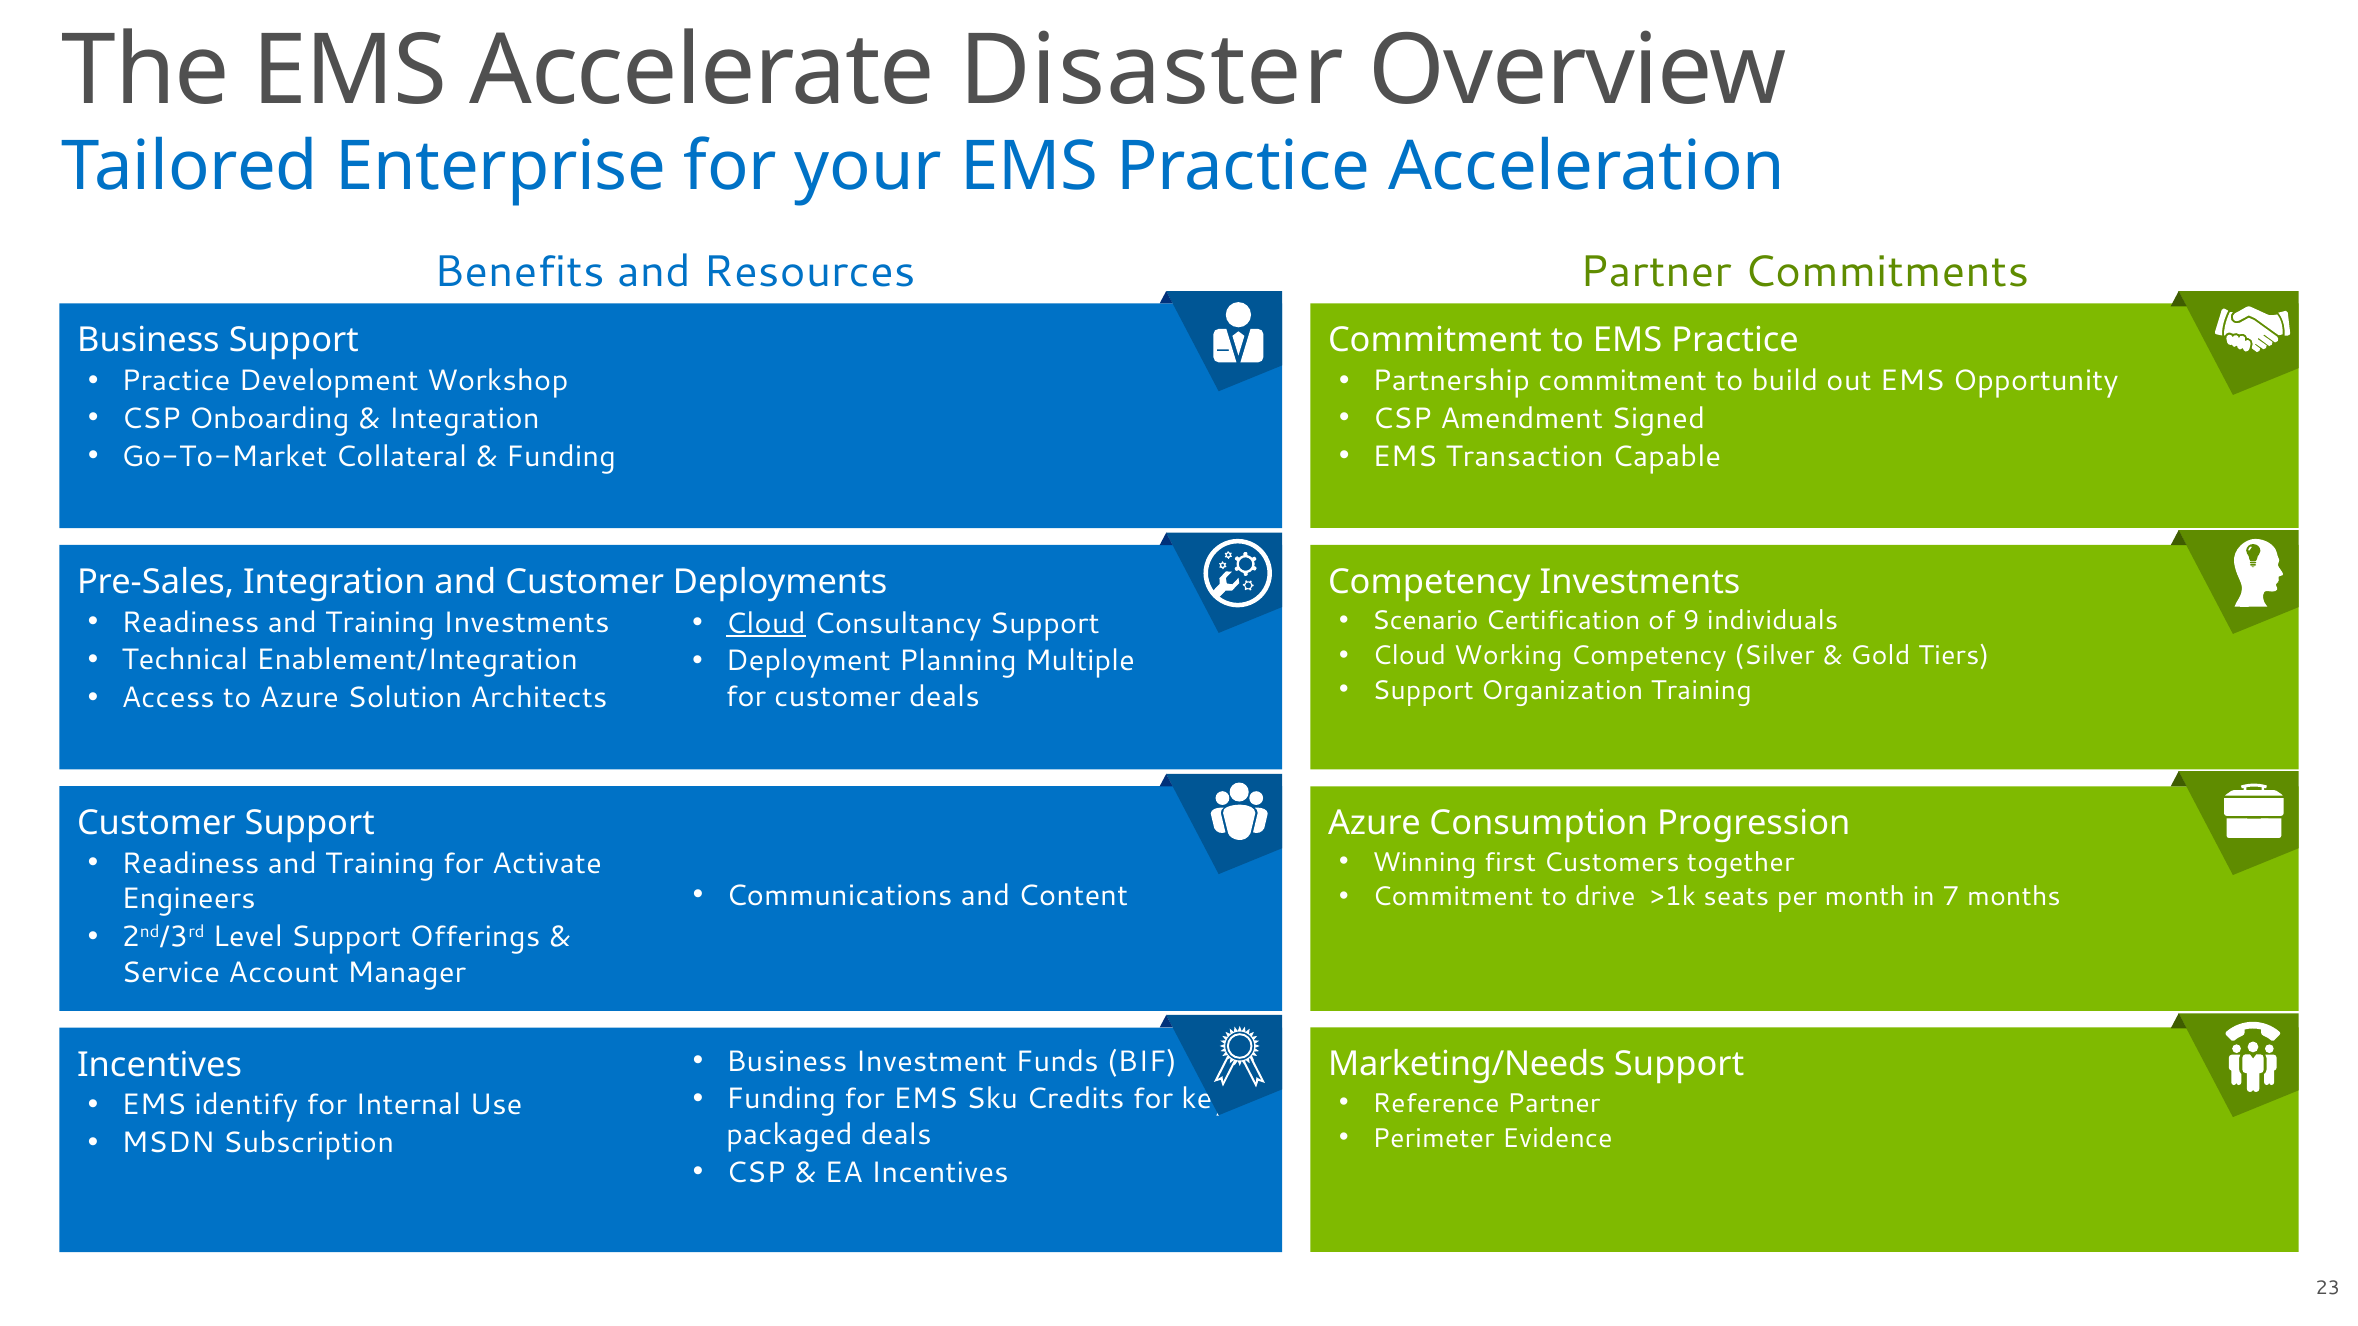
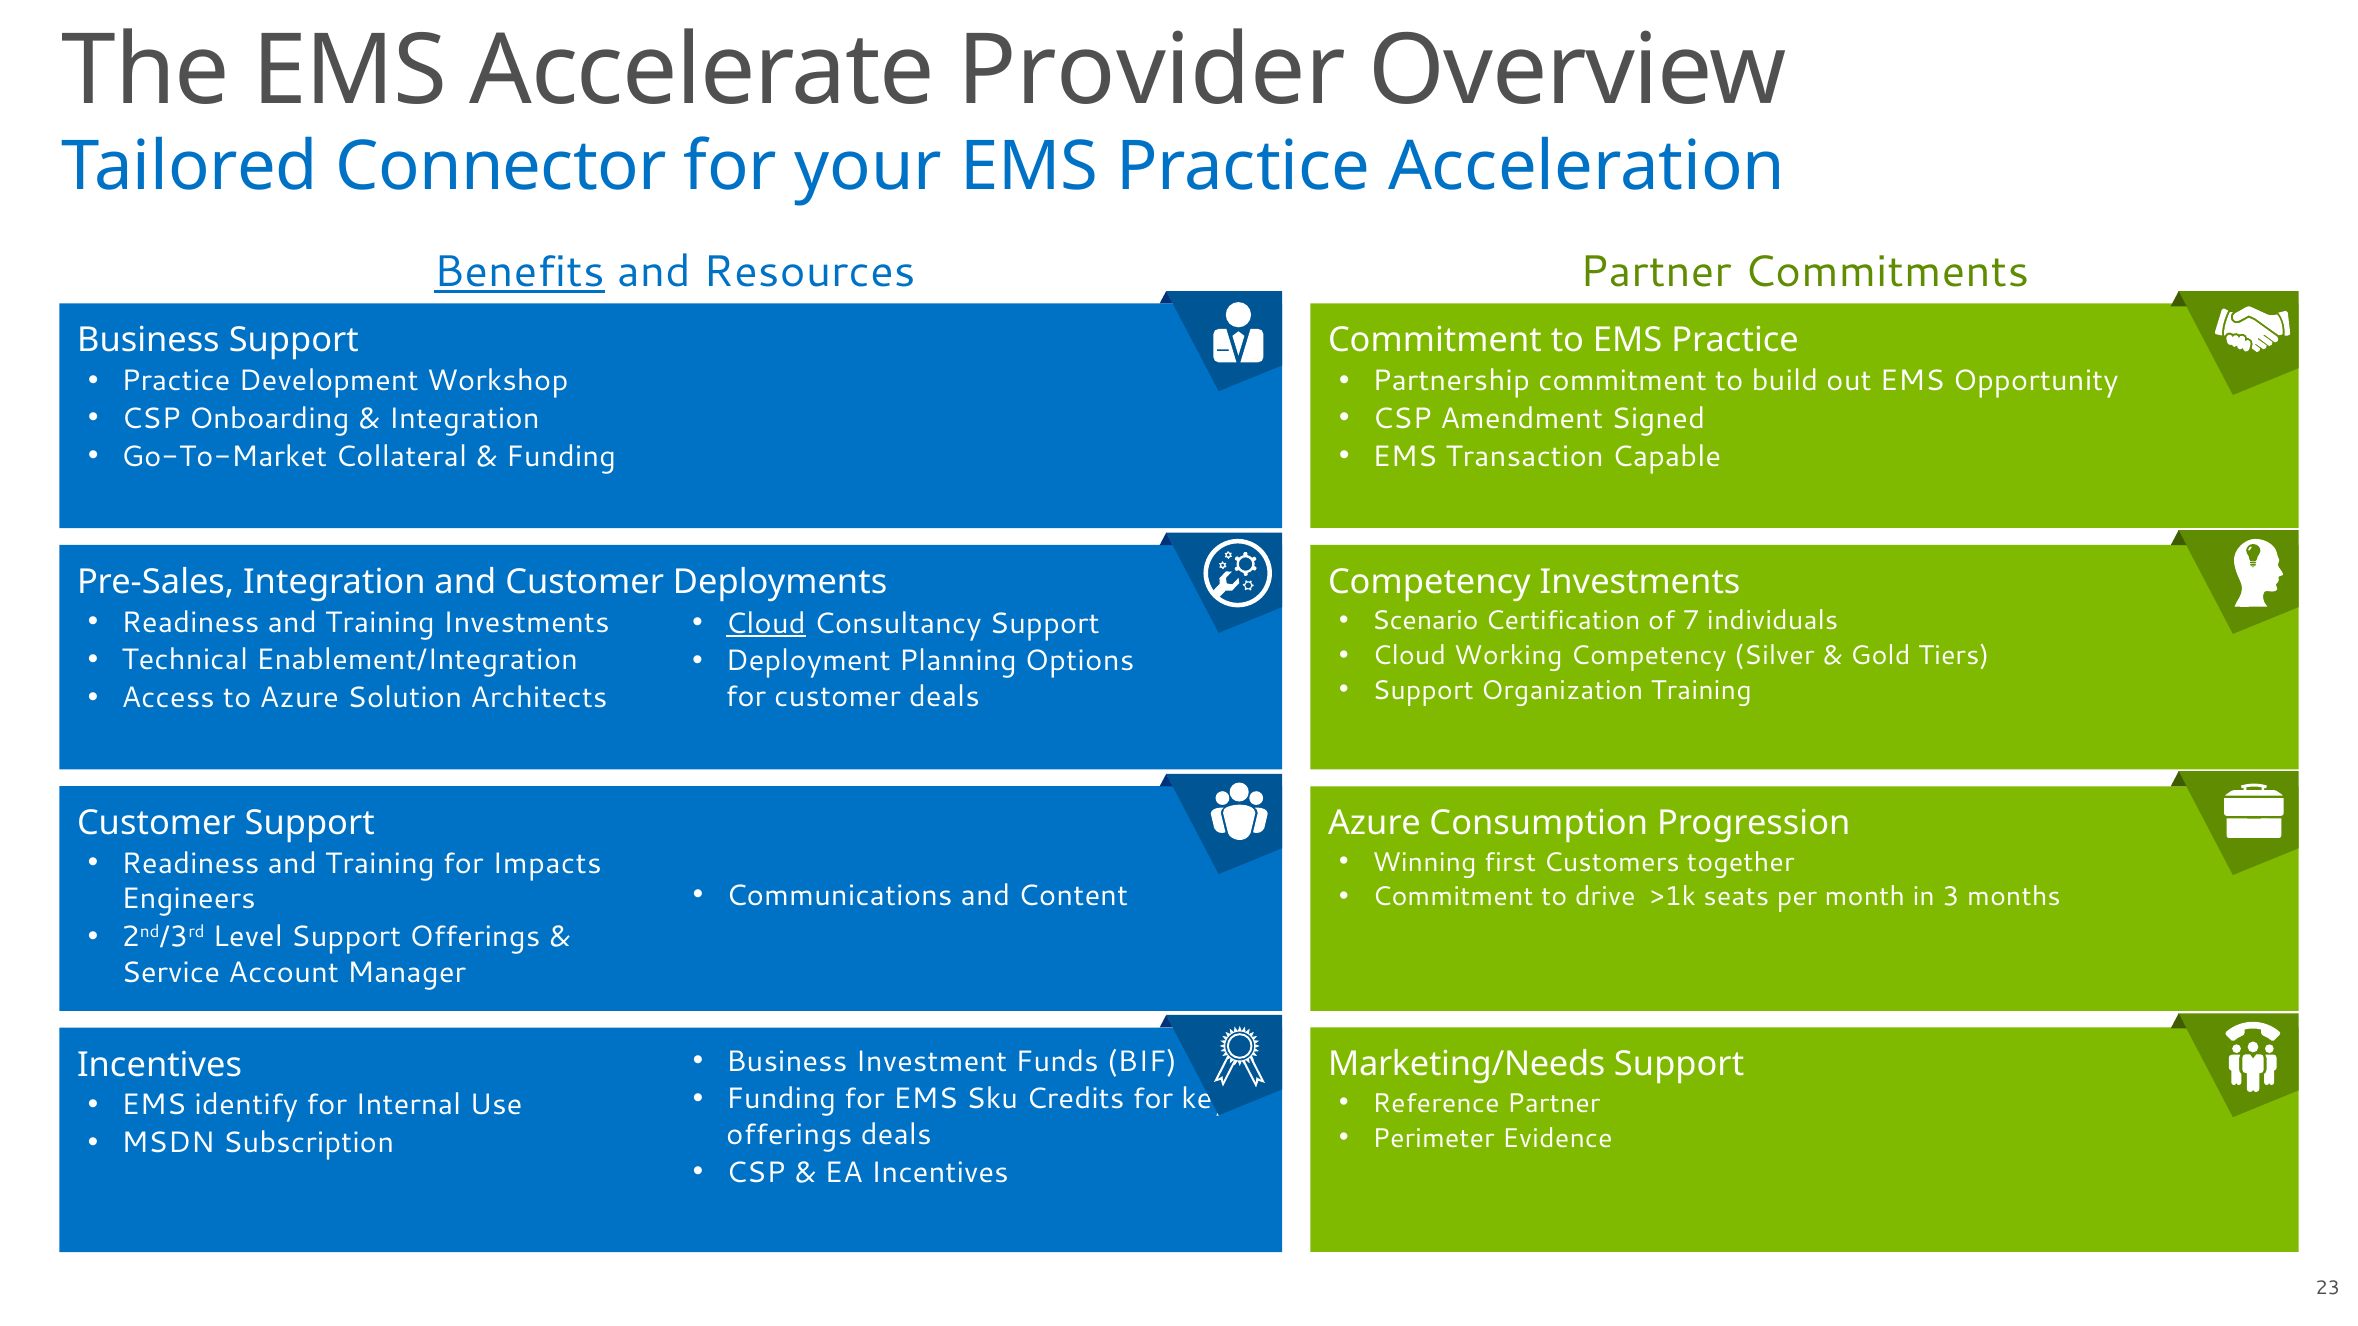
Disaster: Disaster -> Provider (1152, 71)
Enterprise: Enterprise -> Connector (501, 167)
Benefits underline: none -> present (519, 272)
9: 9 -> 7 (1691, 621)
Multiple: Multiple -> Options (1080, 661)
Activate: Activate -> Impacts (547, 864)
7: 7 -> 3 (1951, 897)
packaged: packaged -> offerings (789, 1135)
